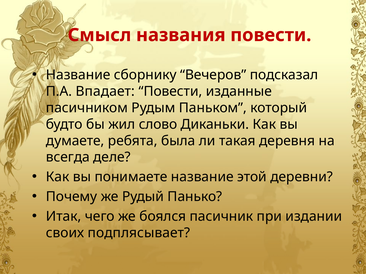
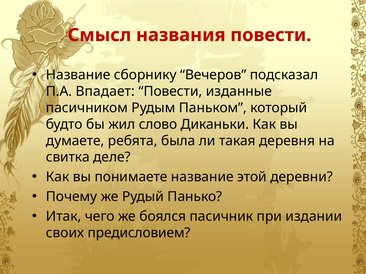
всегда: всегда -> свитка (68, 158)
подплясывает: подплясывает -> предисловием (139, 233)
